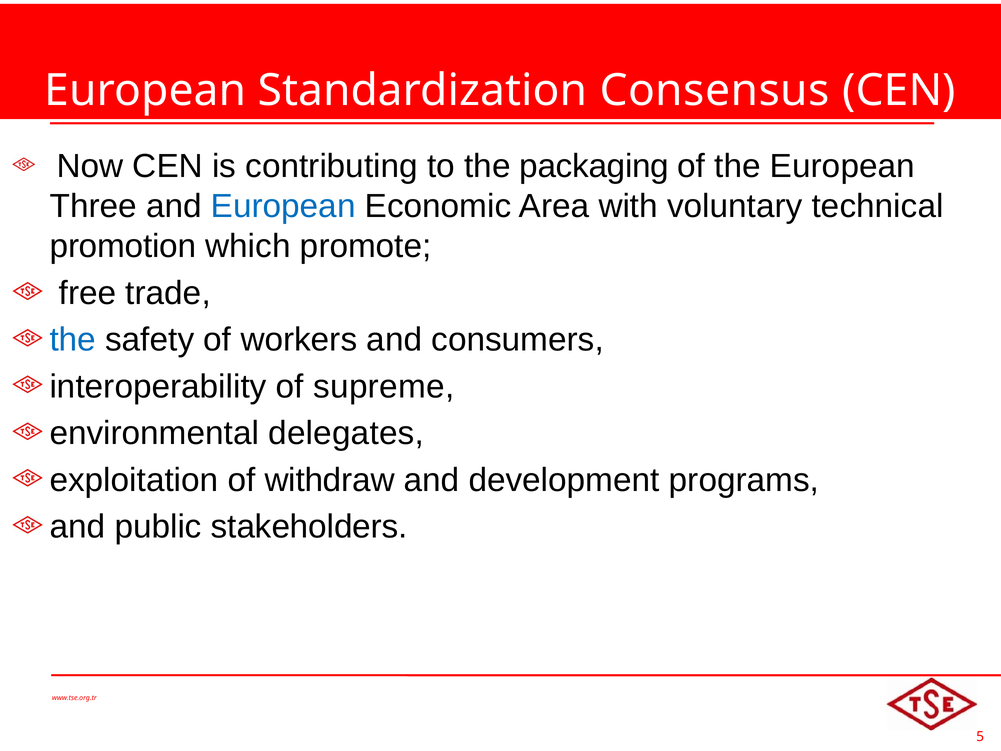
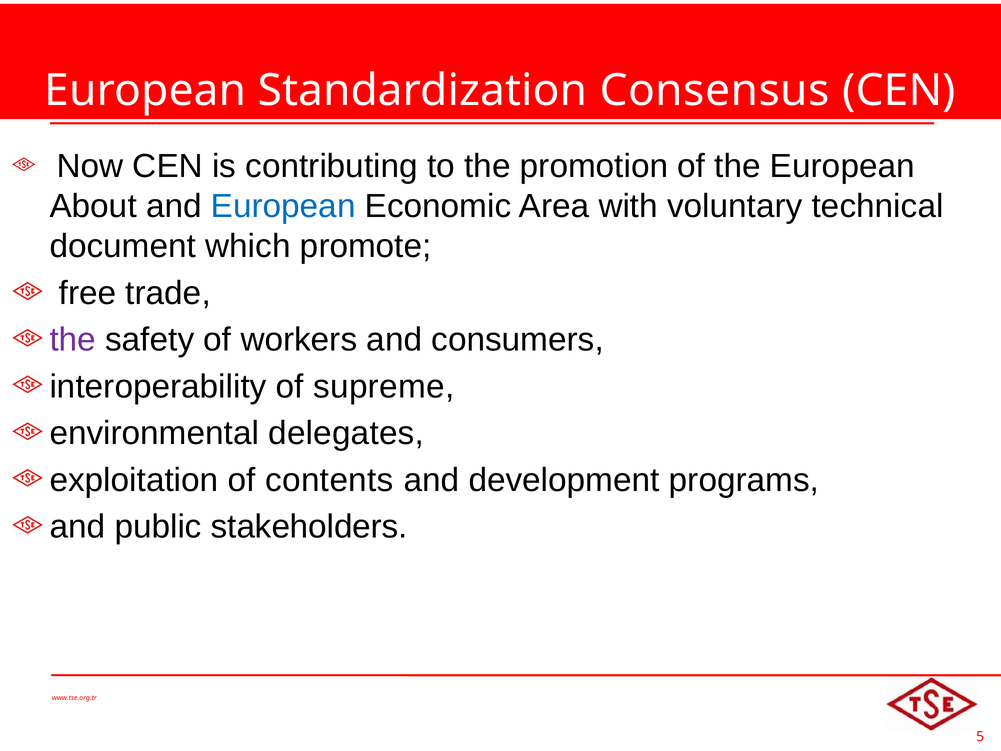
packaging: packaging -> promotion (594, 166)
Three: Three -> About (93, 206)
promotion: promotion -> document (123, 246)
the colour: blue -> purple (73, 340)
withdraw: withdraw -> contents (329, 480)
